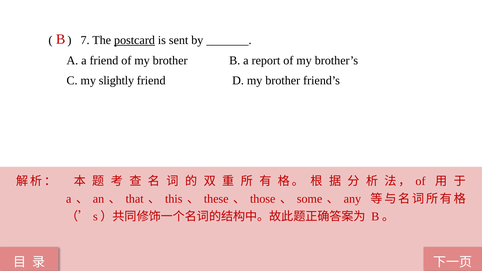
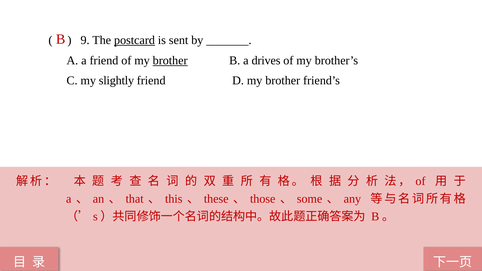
7: 7 -> 9 (85, 40)
brother underline: none -> present (170, 60)
report: report -> drives (266, 60)
